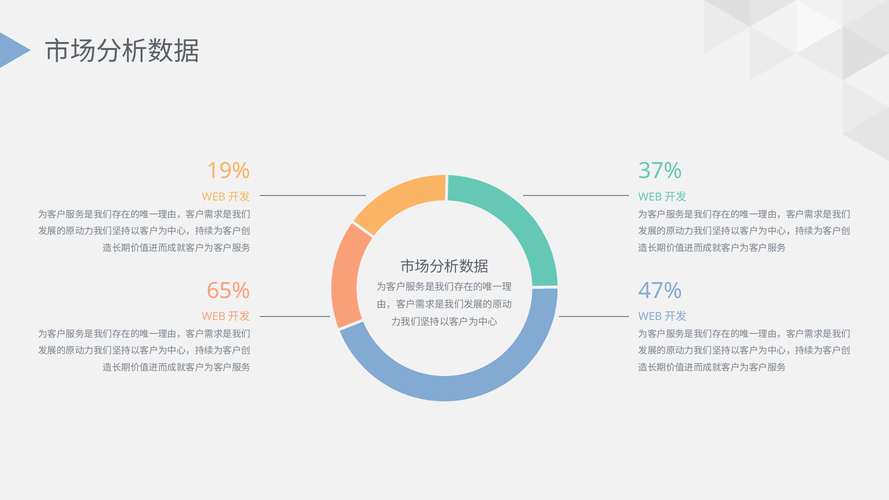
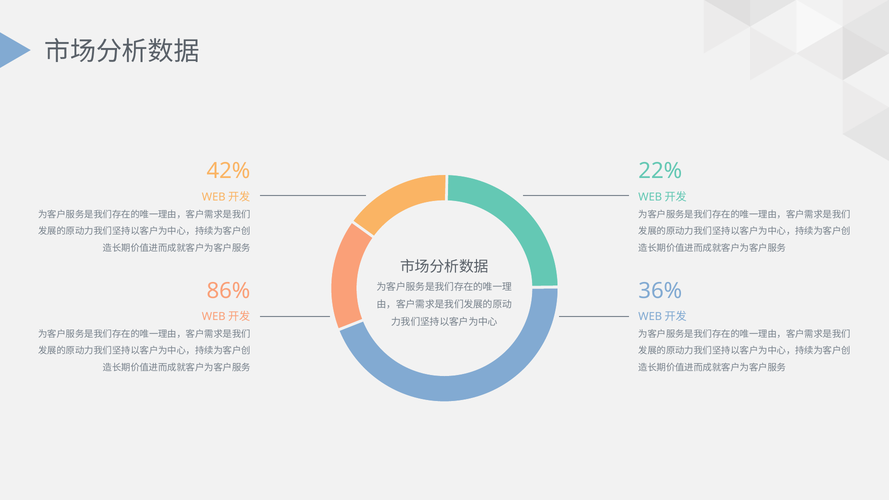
19%: 19% -> 42% (228, 171)
37%: 37% -> 22% (660, 171)
65%: 65% -> 86% (228, 291)
47%: 47% -> 36% (660, 291)
